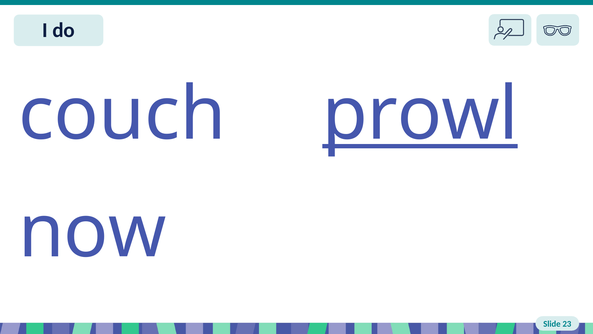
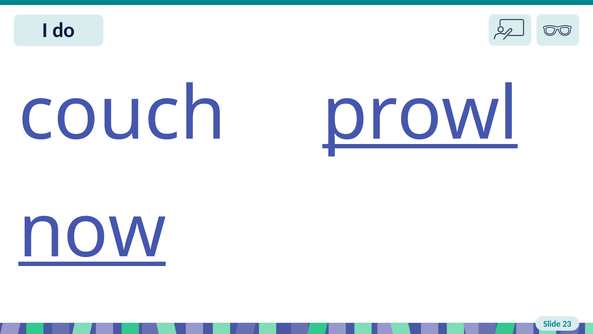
now underline: none -> present (92, 232)
